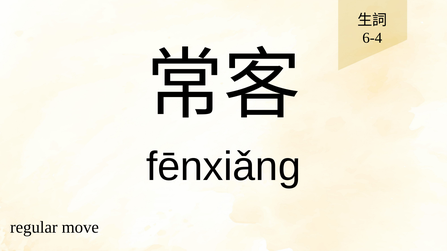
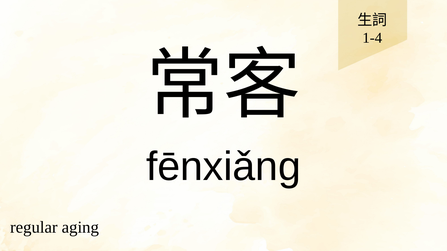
6-4: 6-4 -> 1-4 (372, 38)
move: move -> aging (80, 228)
